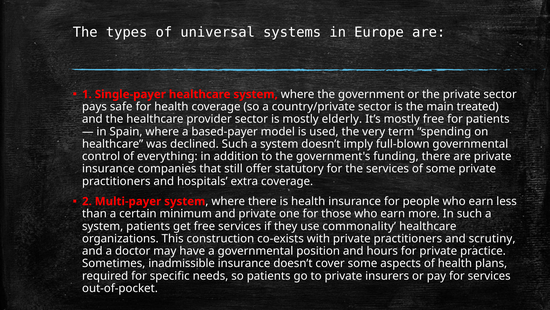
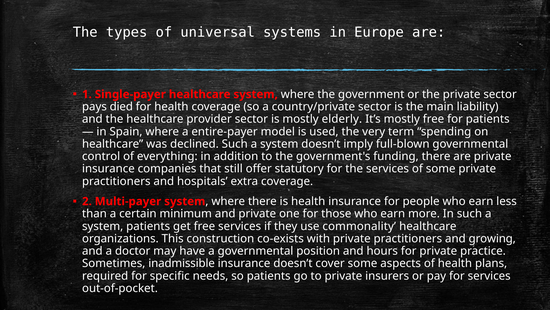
safe: safe -> died (121, 107)
treated: treated -> liability (478, 107)
based-payer: based-payer -> entire-payer (225, 131)
scrutiny: scrutiny -> growing (492, 238)
